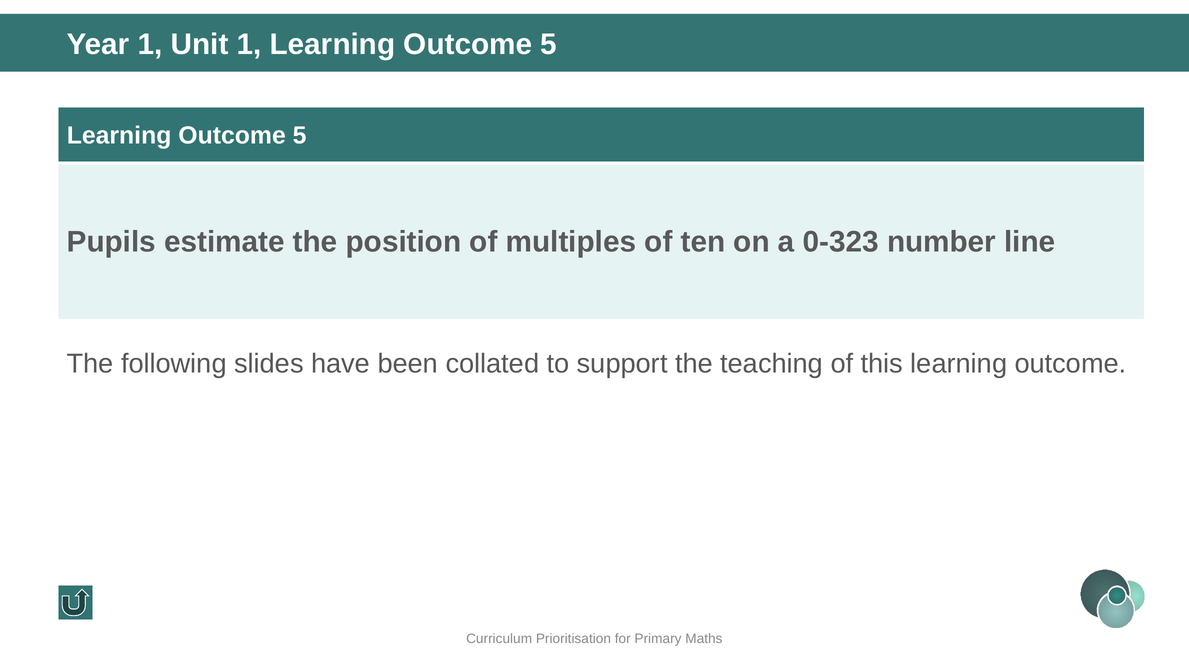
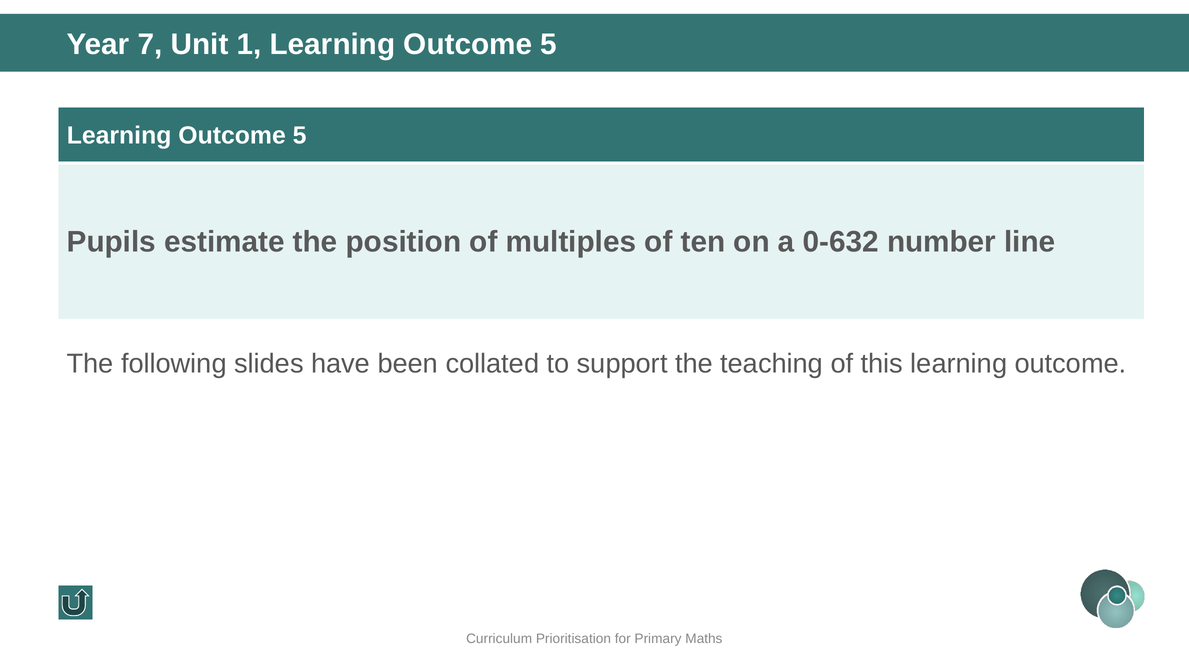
Year 1: 1 -> 7 (150, 44)
0-323: 0-323 -> 0-632 (841, 242)
